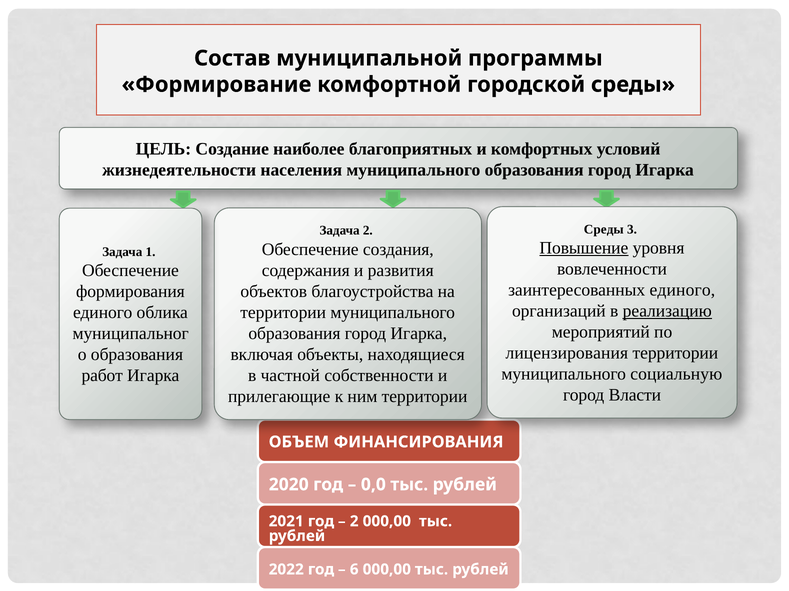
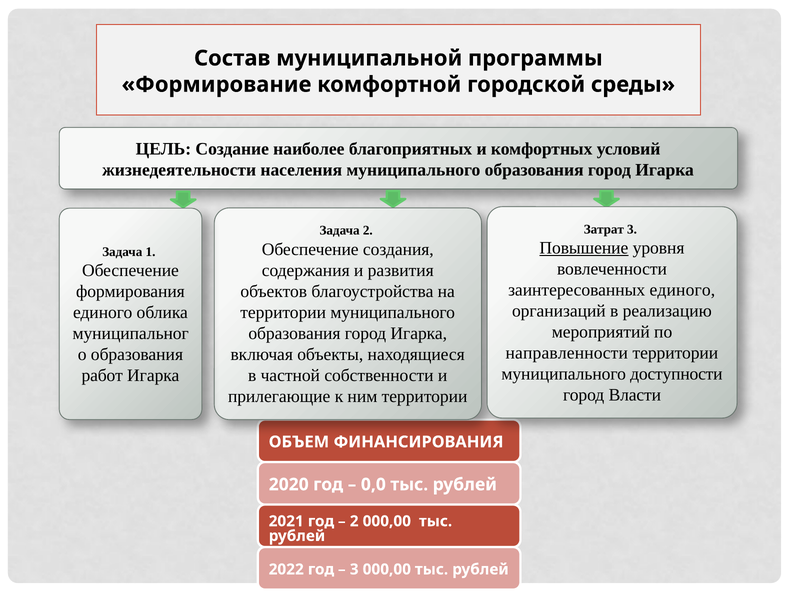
Среды: Среды -> Затрат (604, 230)
реализацию underline: present -> none (667, 311)
лицензирования: лицензирования -> направленности (567, 353)
социальную: социальную -> доступности (676, 374)
6: 6 -> 3 (354, 570)
